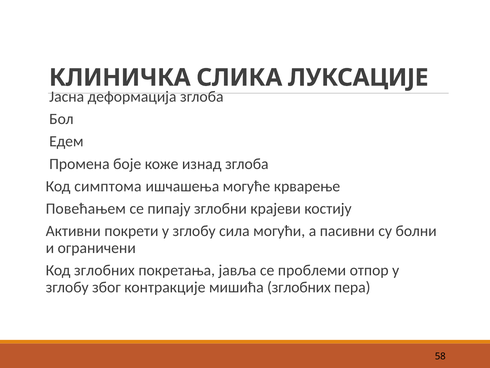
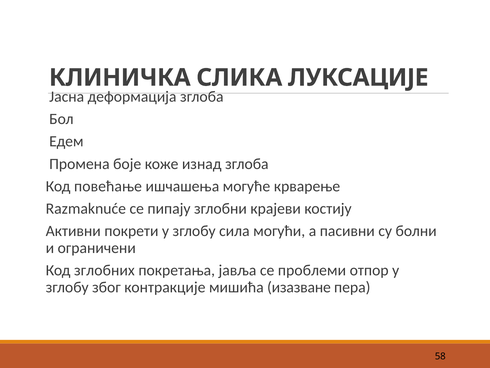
симптома: симптома -> повећање (108, 186)
Повећањем: Повећањем -> Razmaknuće (86, 208)
мишића зглобних: зглобних -> изазване (299, 287)
